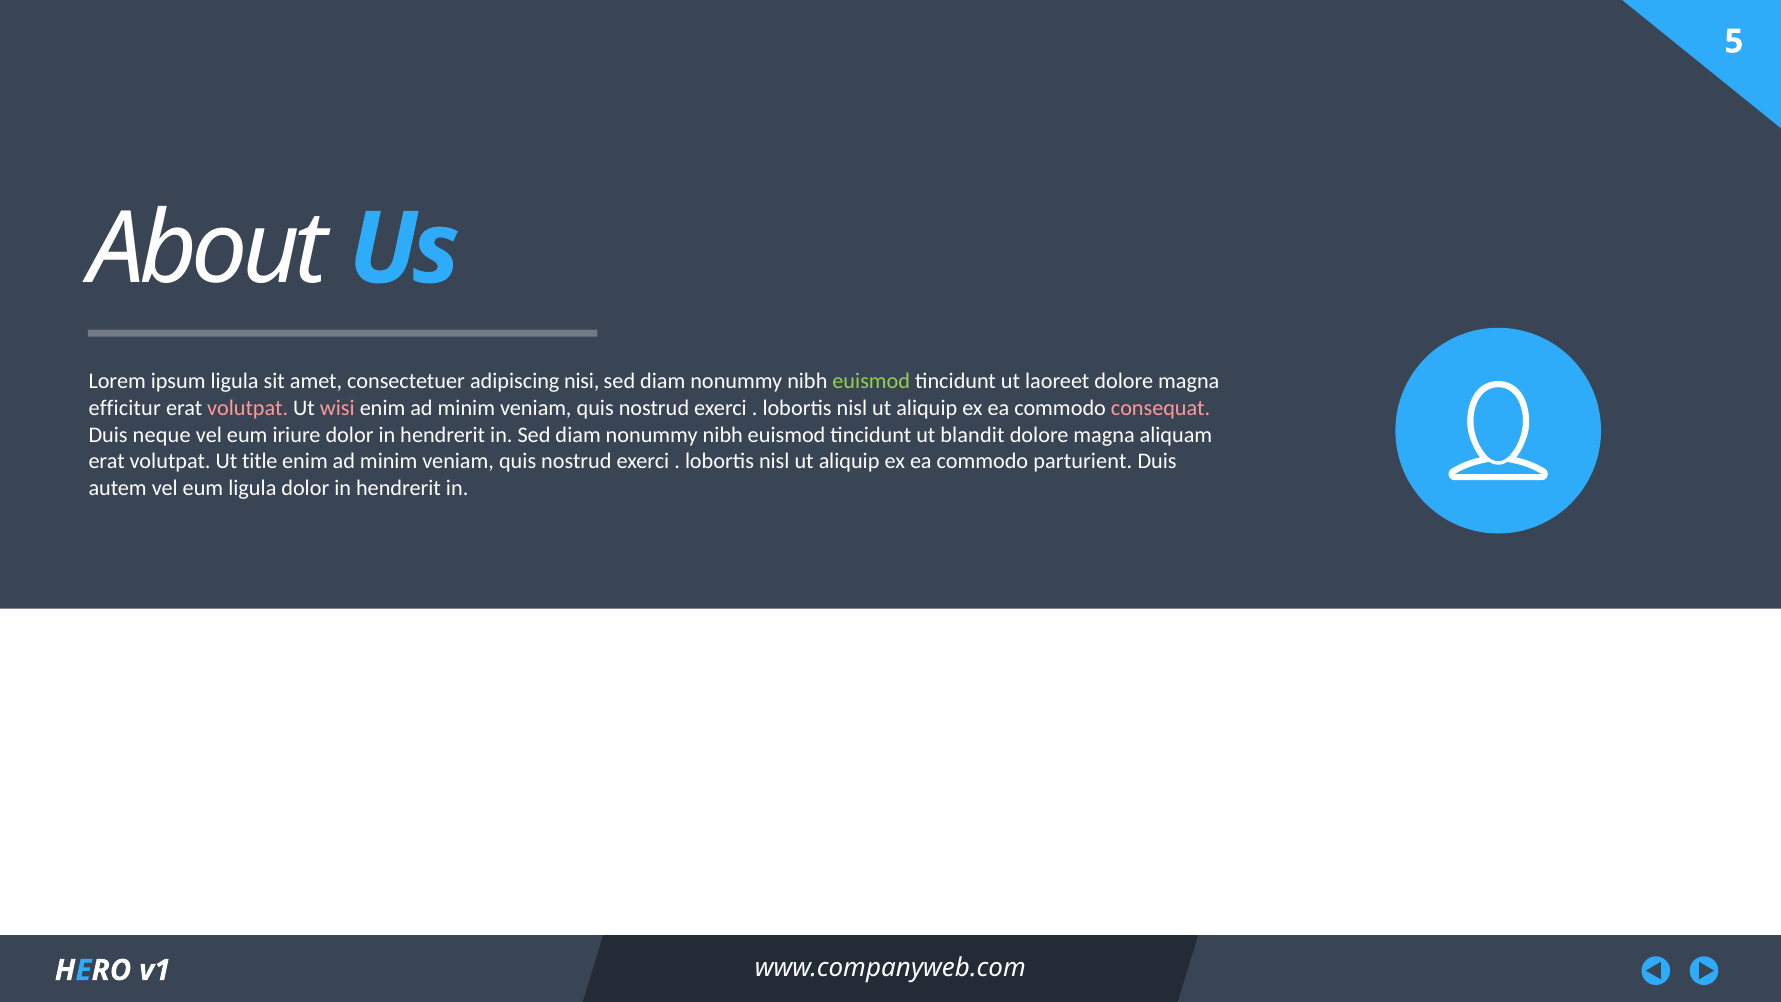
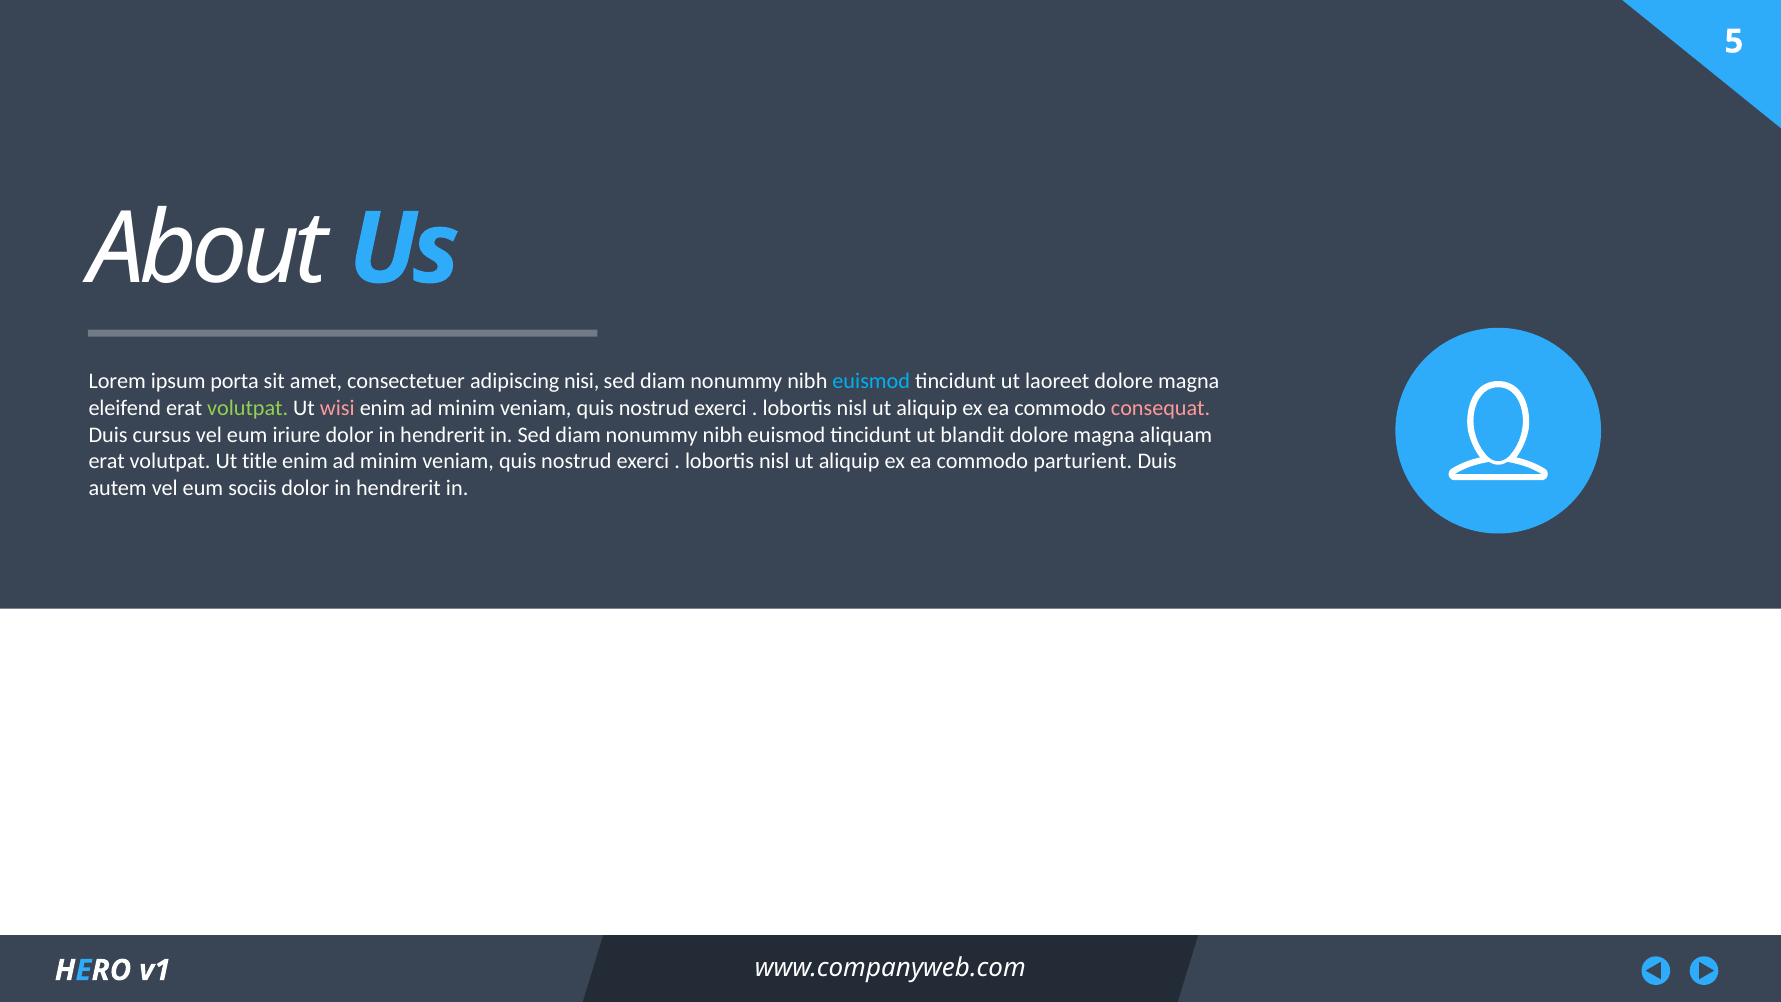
ipsum ligula: ligula -> porta (235, 381)
euismod colour: light green -> light blue (871, 381)
efficitur: efficitur -> eleifend (125, 408)
volutpat colour: pink -> light green (248, 408)
neque: neque -> cursus (162, 435)
eum ligula: ligula -> sociis (252, 488)
